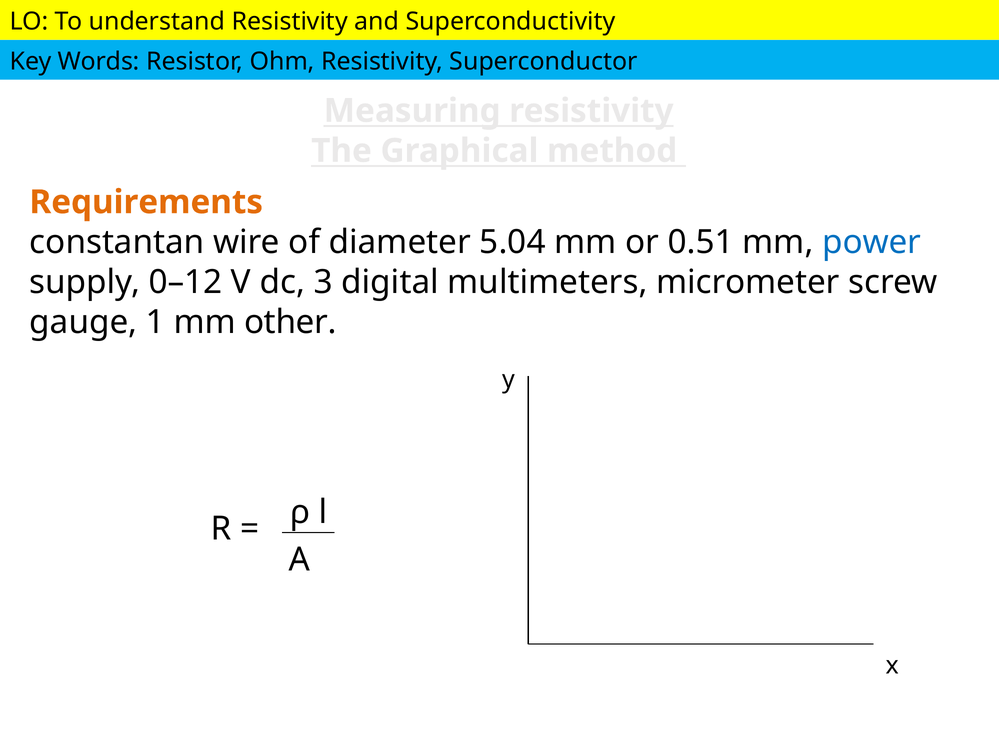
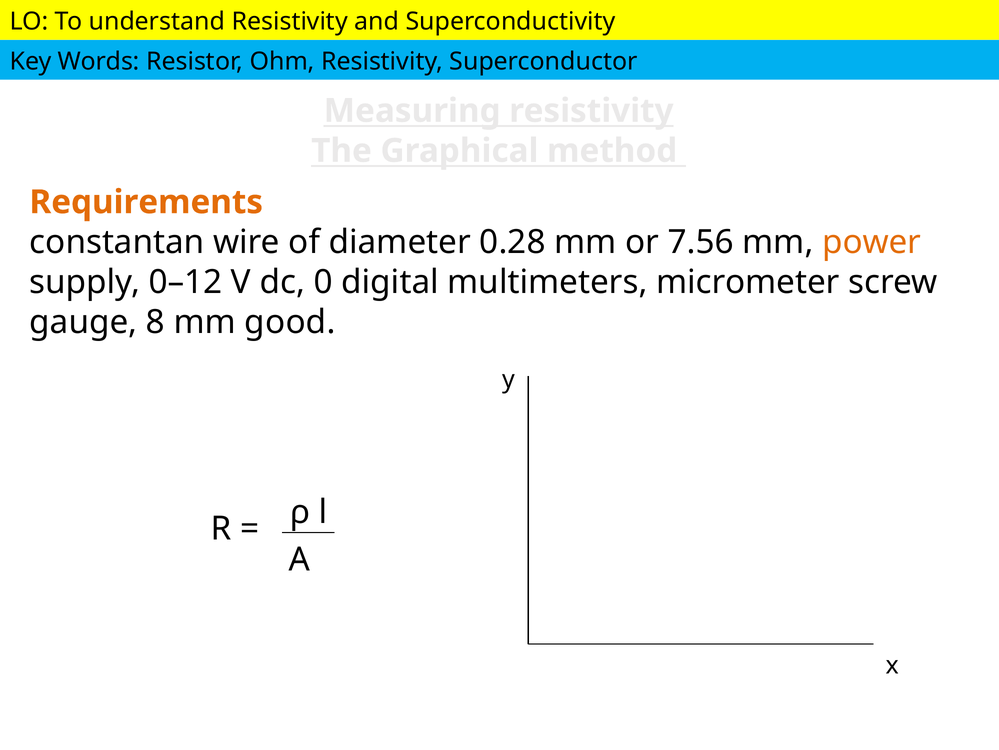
5.04: 5.04 -> 0.28 (513, 242)
0.51: 0.51 -> 7.56 (701, 242)
power colour: blue -> orange (872, 242)
3: 3 -> 0 (323, 282)
1: 1 -> 8 (155, 322)
other: other -> good (290, 322)
